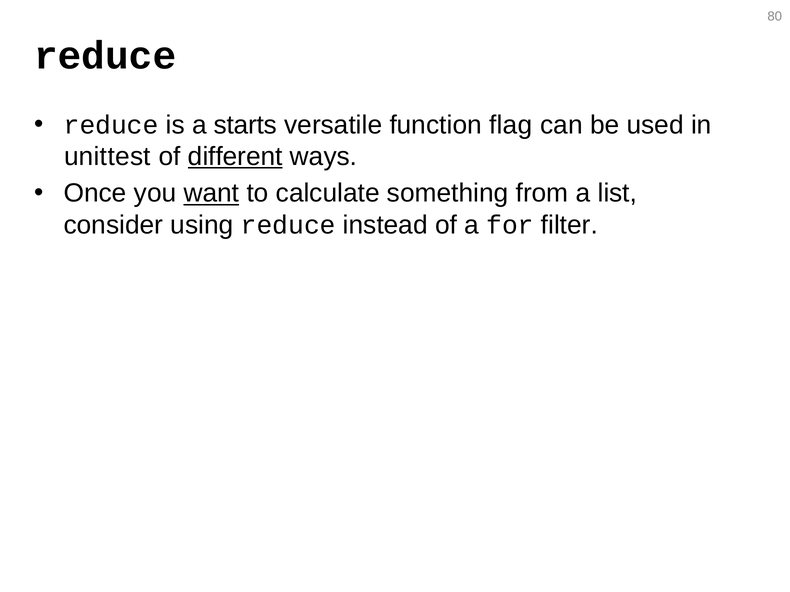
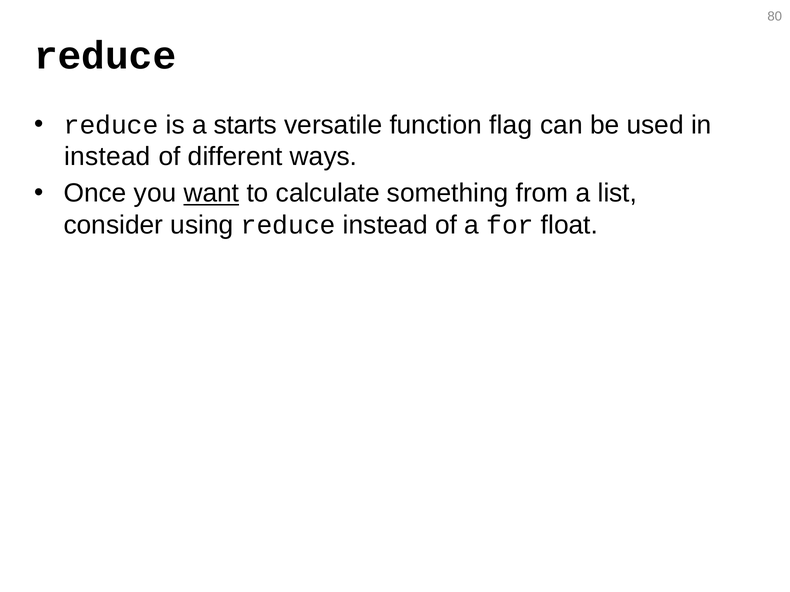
unittest: unittest -> instead (107, 157)
different underline: present -> none (235, 157)
filter: filter -> float (570, 225)
